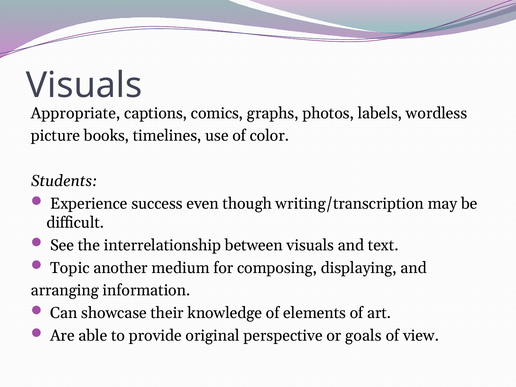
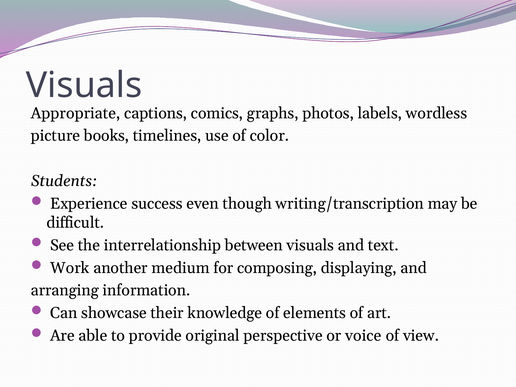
Topic: Topic -> Work (70, 268)
goals: goals -> voice (363, 336)
